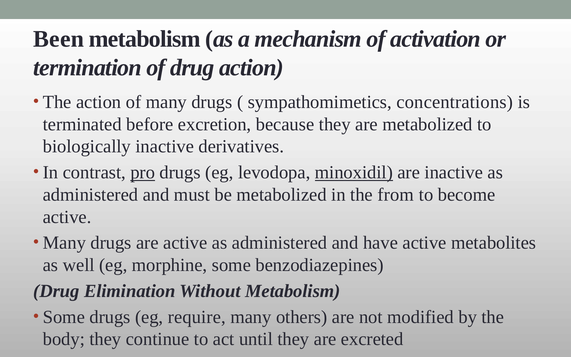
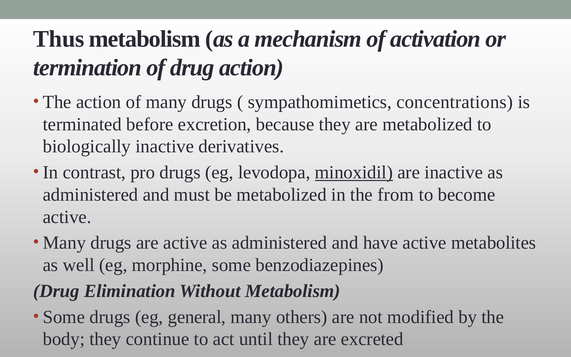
Been: Been -> Thus (59, 39)
pro underline: present -> none (143, 172)
require: require -> general (197, 317)
